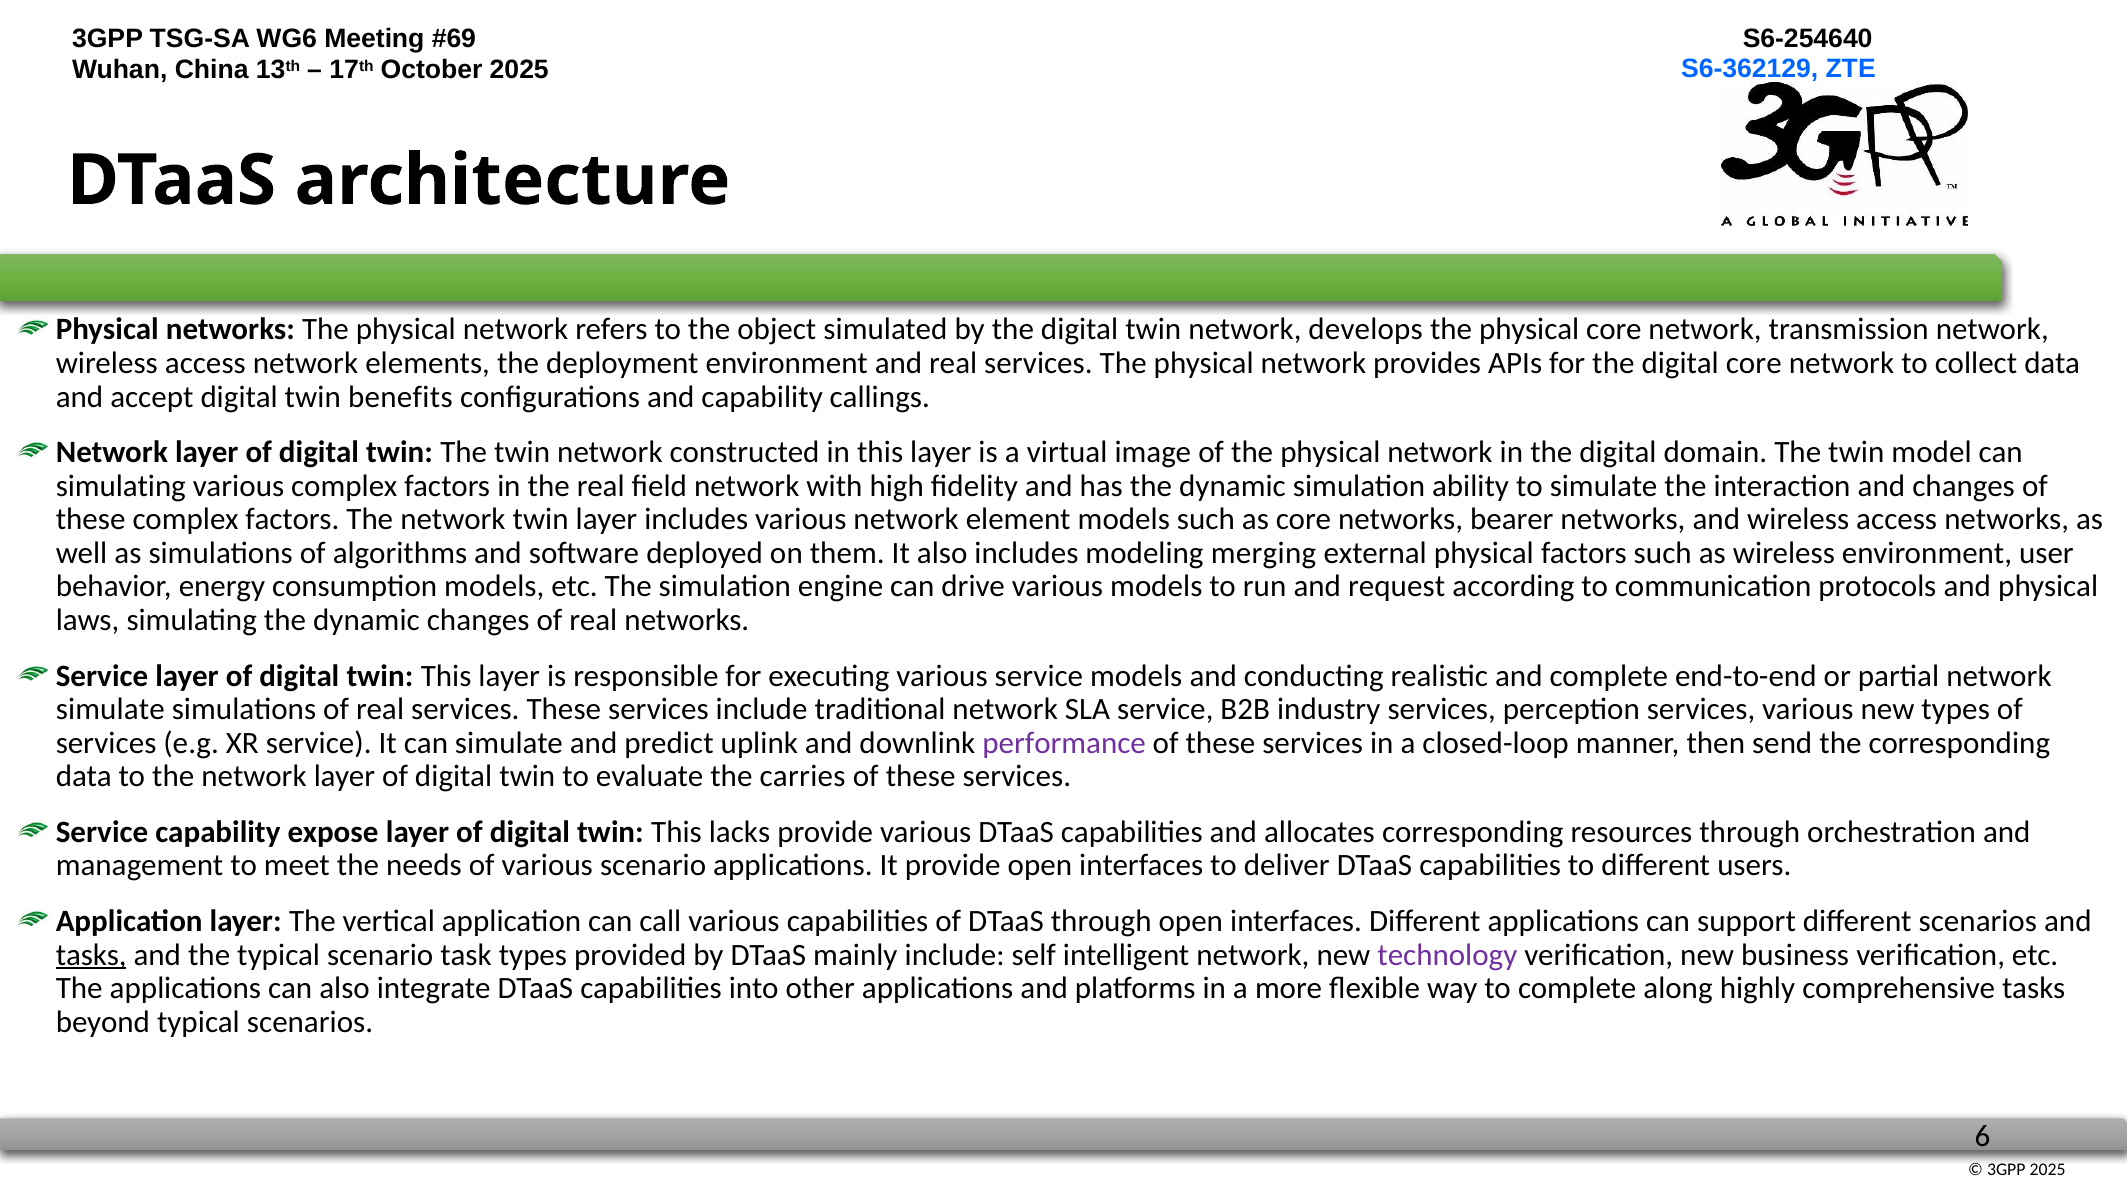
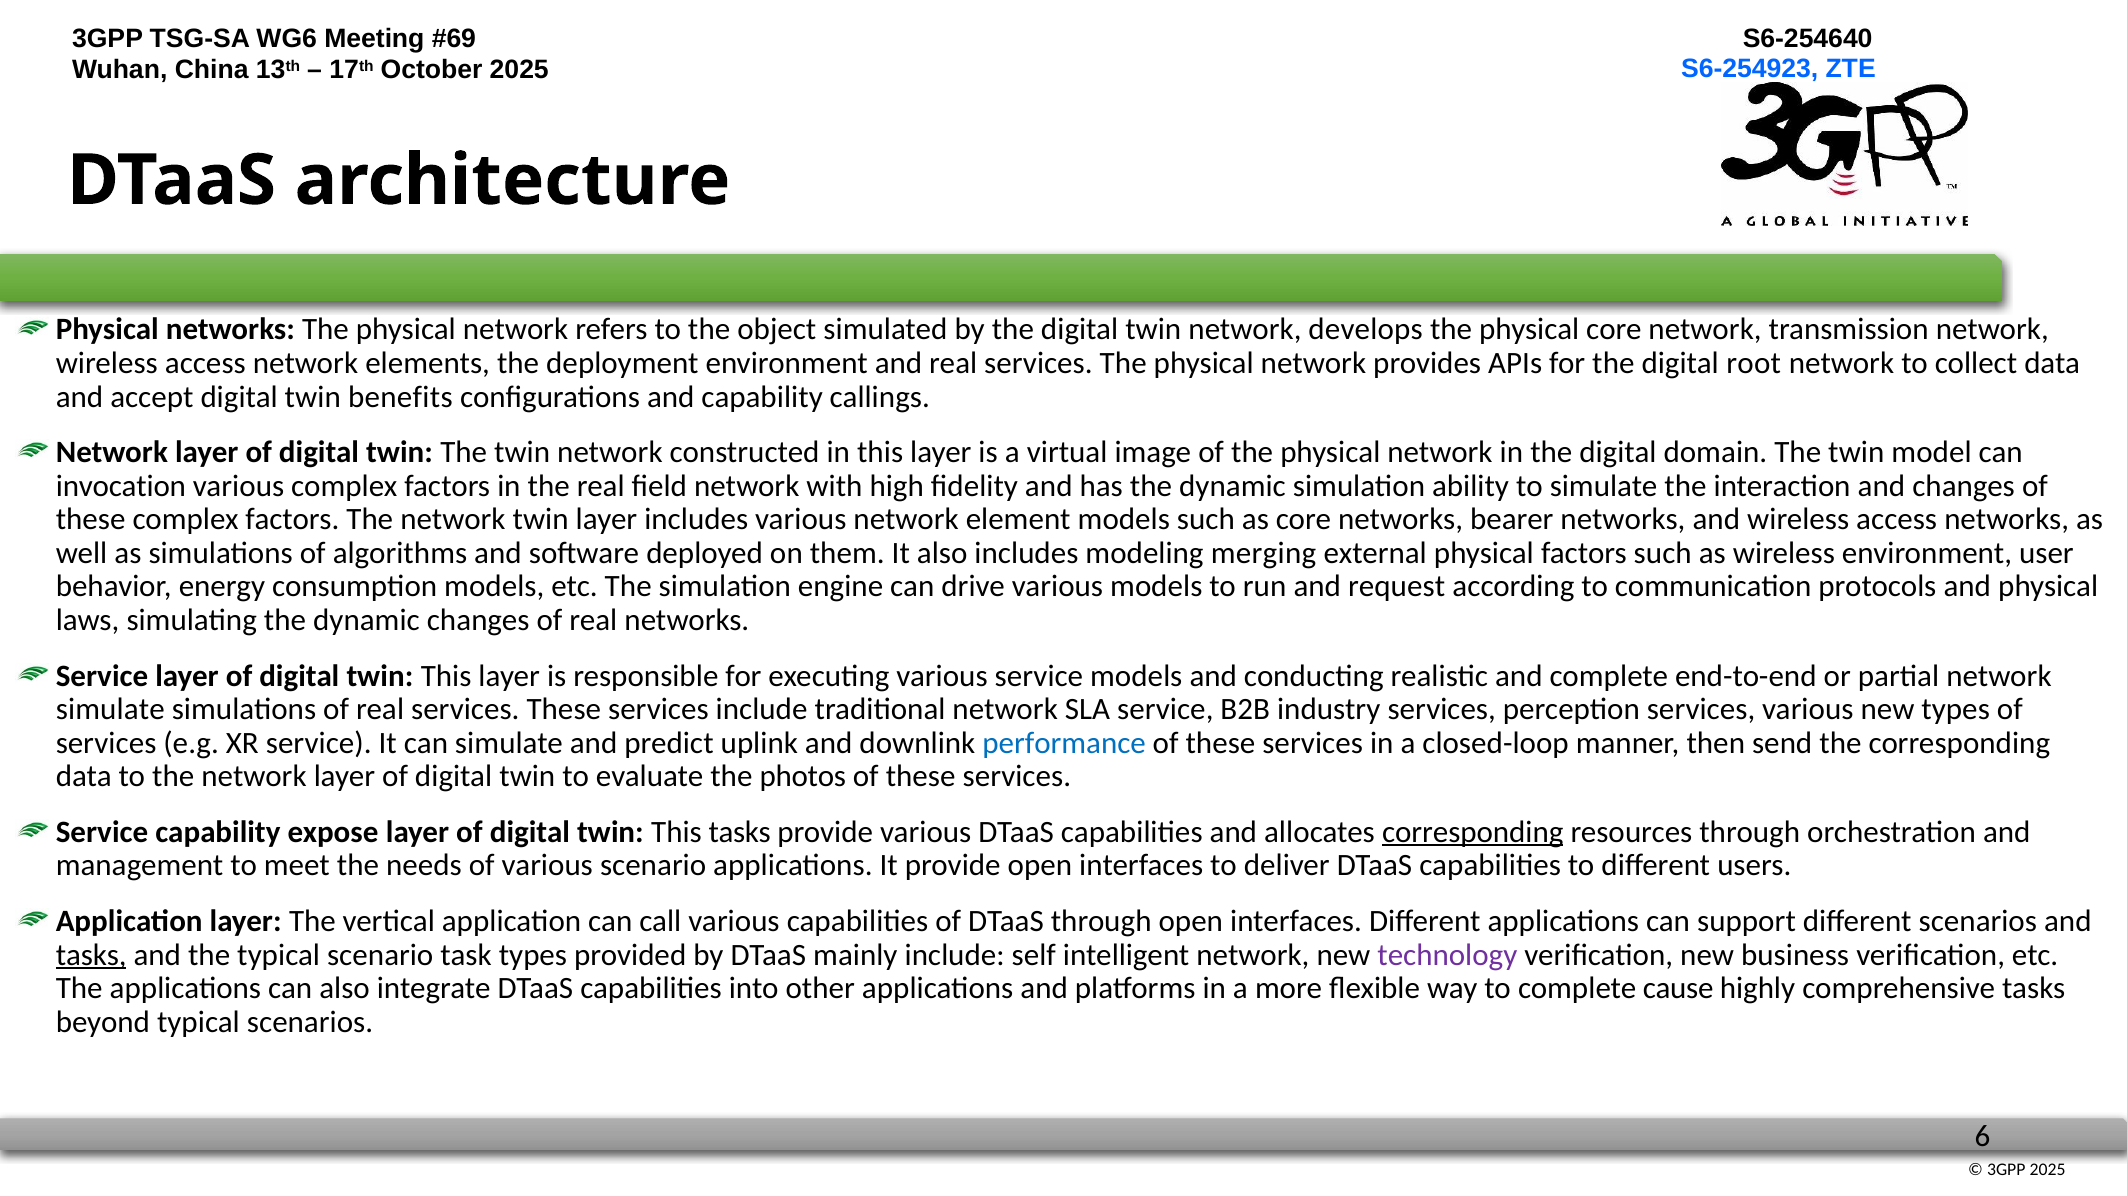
S6-362129: S6-362129 -> S6-254923 (1750, 68)
digital core: core -> root (1754, 363)
simulating: simulating -> invocation (121, 486)
performance colour: purple -> blue (1064, 743)
carries: carries -> photos (803, 777)
This lacks: lacks -> tasks (740, 832)
corresponding underline: none -> present (1473, 832)
along: along -> cause (1678, 989)
